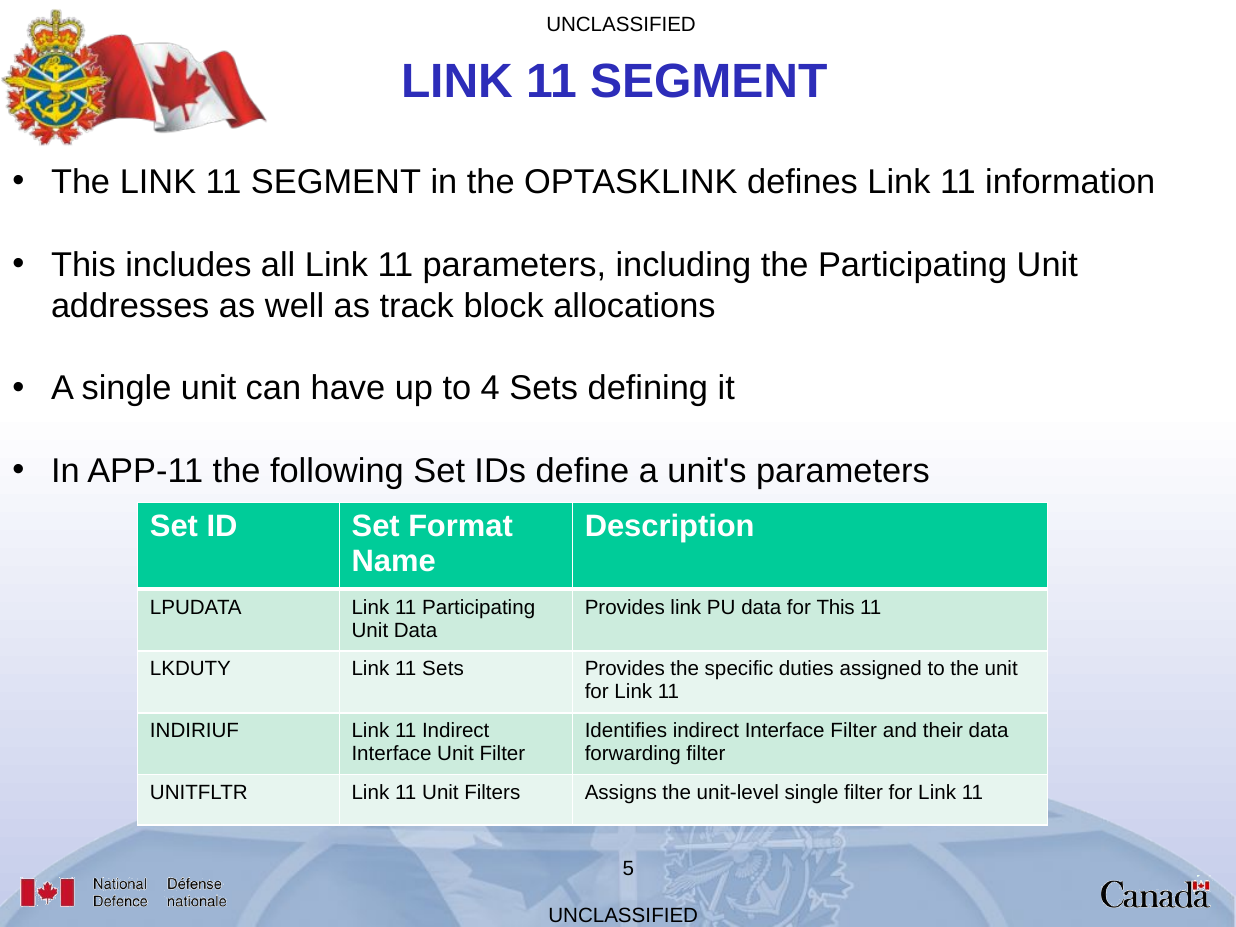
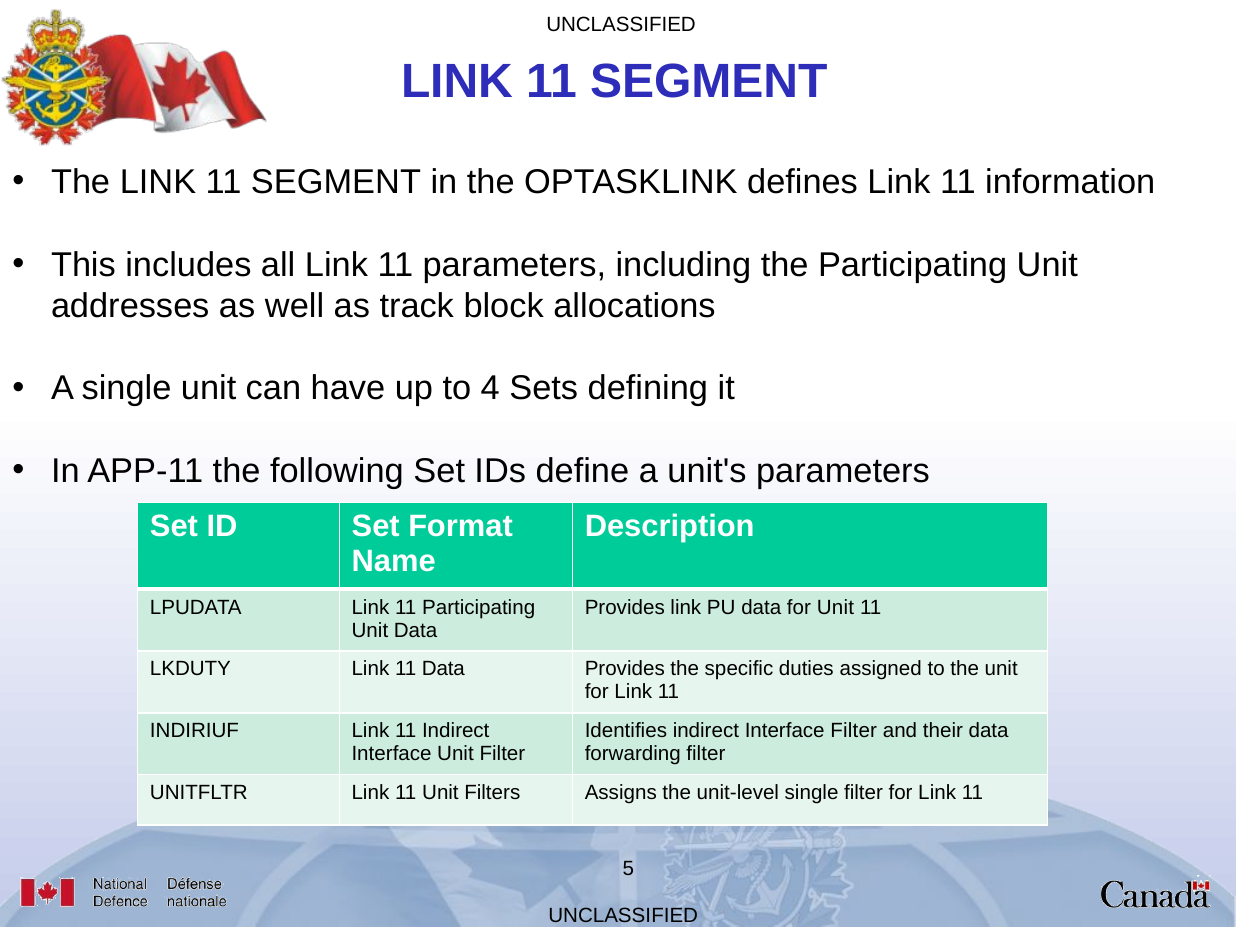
for This: This -> Unit (835, 607)
11 Sets: Sets -> Data (443, 669)
